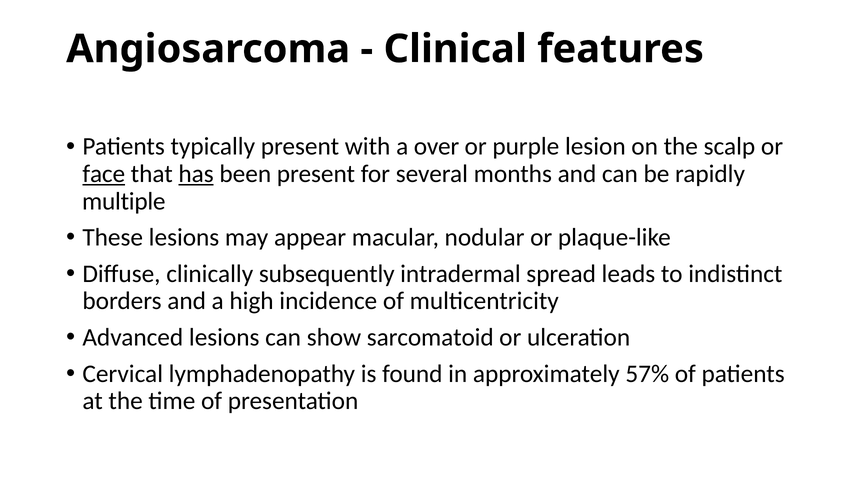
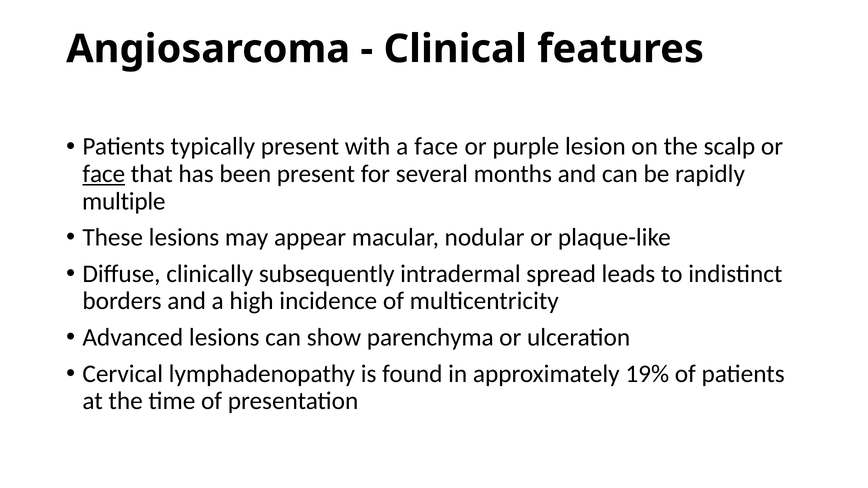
a over: over -> face (436, 147)
has underline: present -> none (196, 174)
sarcomatoid: sarcomatoid -> parenchyma (430, 338)
57%: 57% -> 19% (647, 374)
